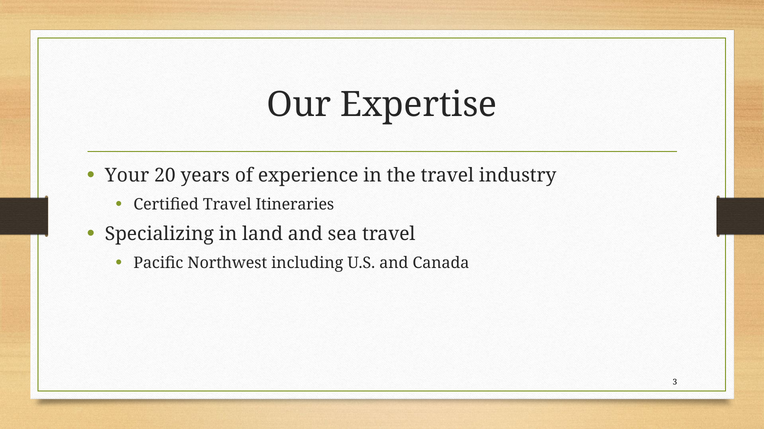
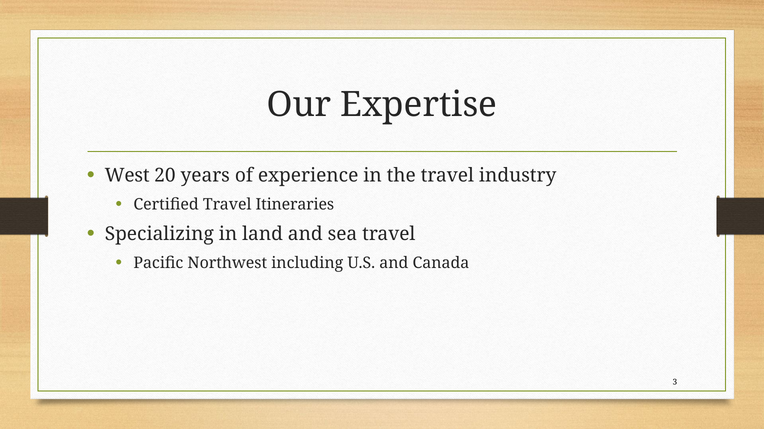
Your: Your -> West (127, 176)
